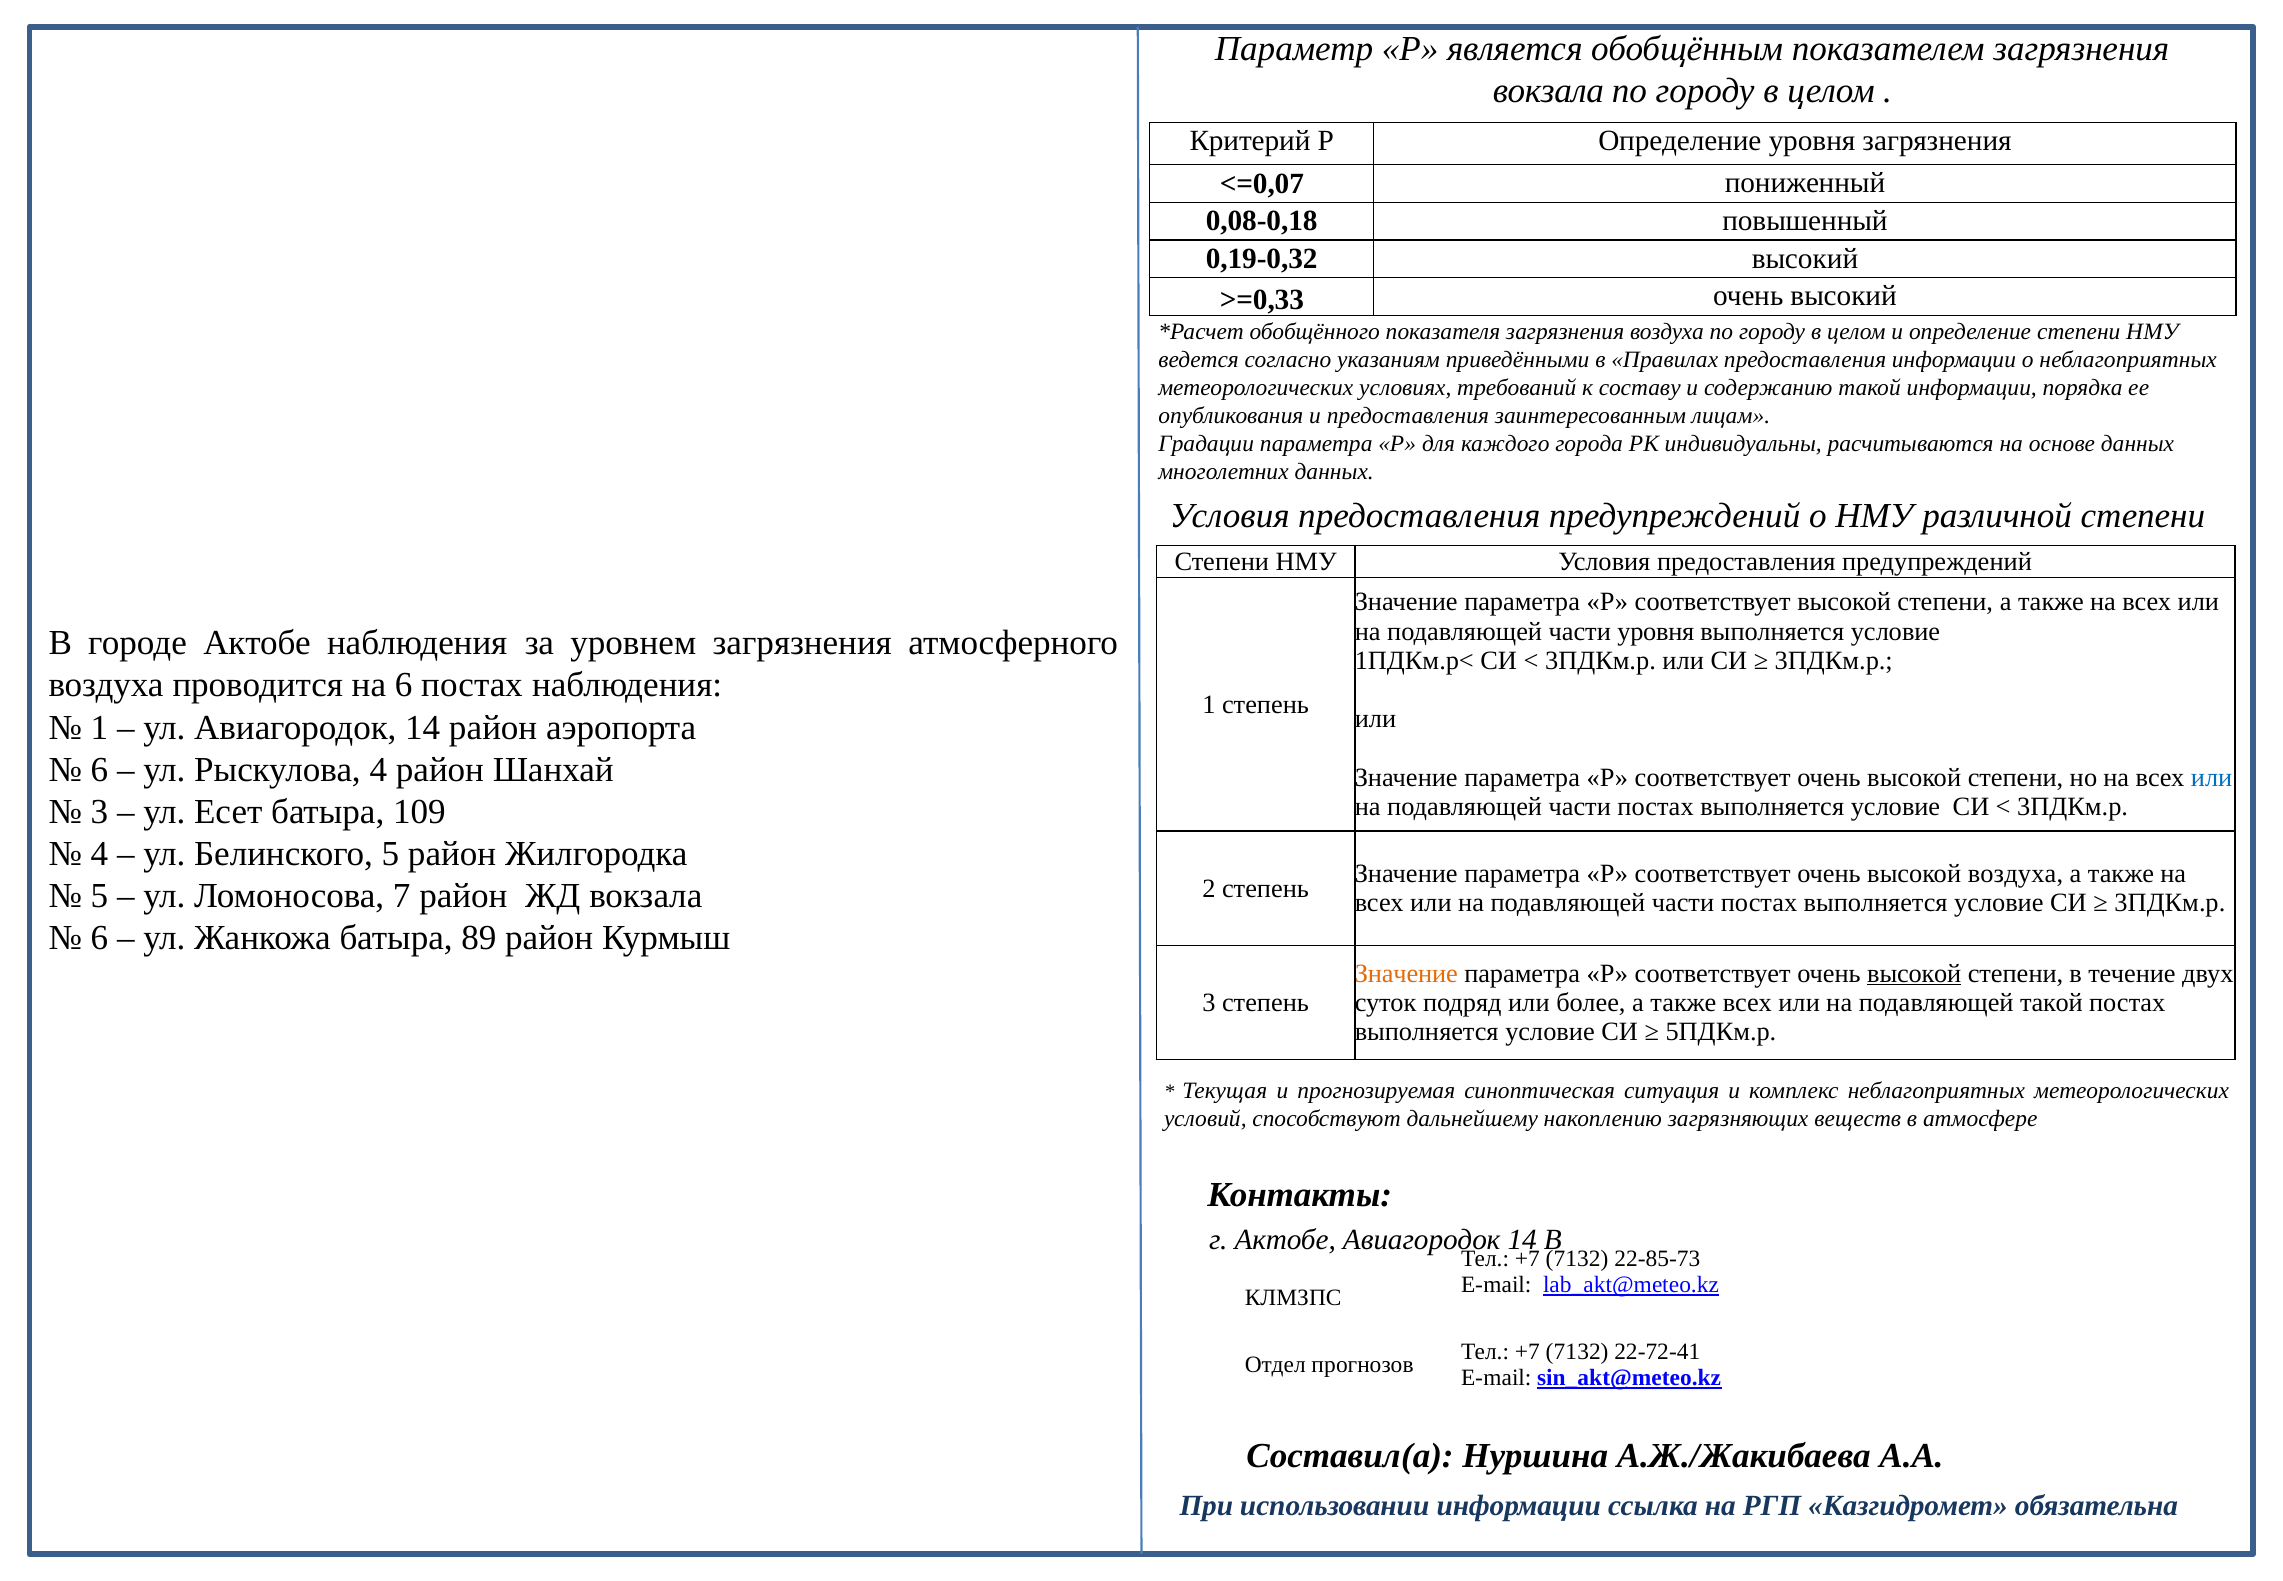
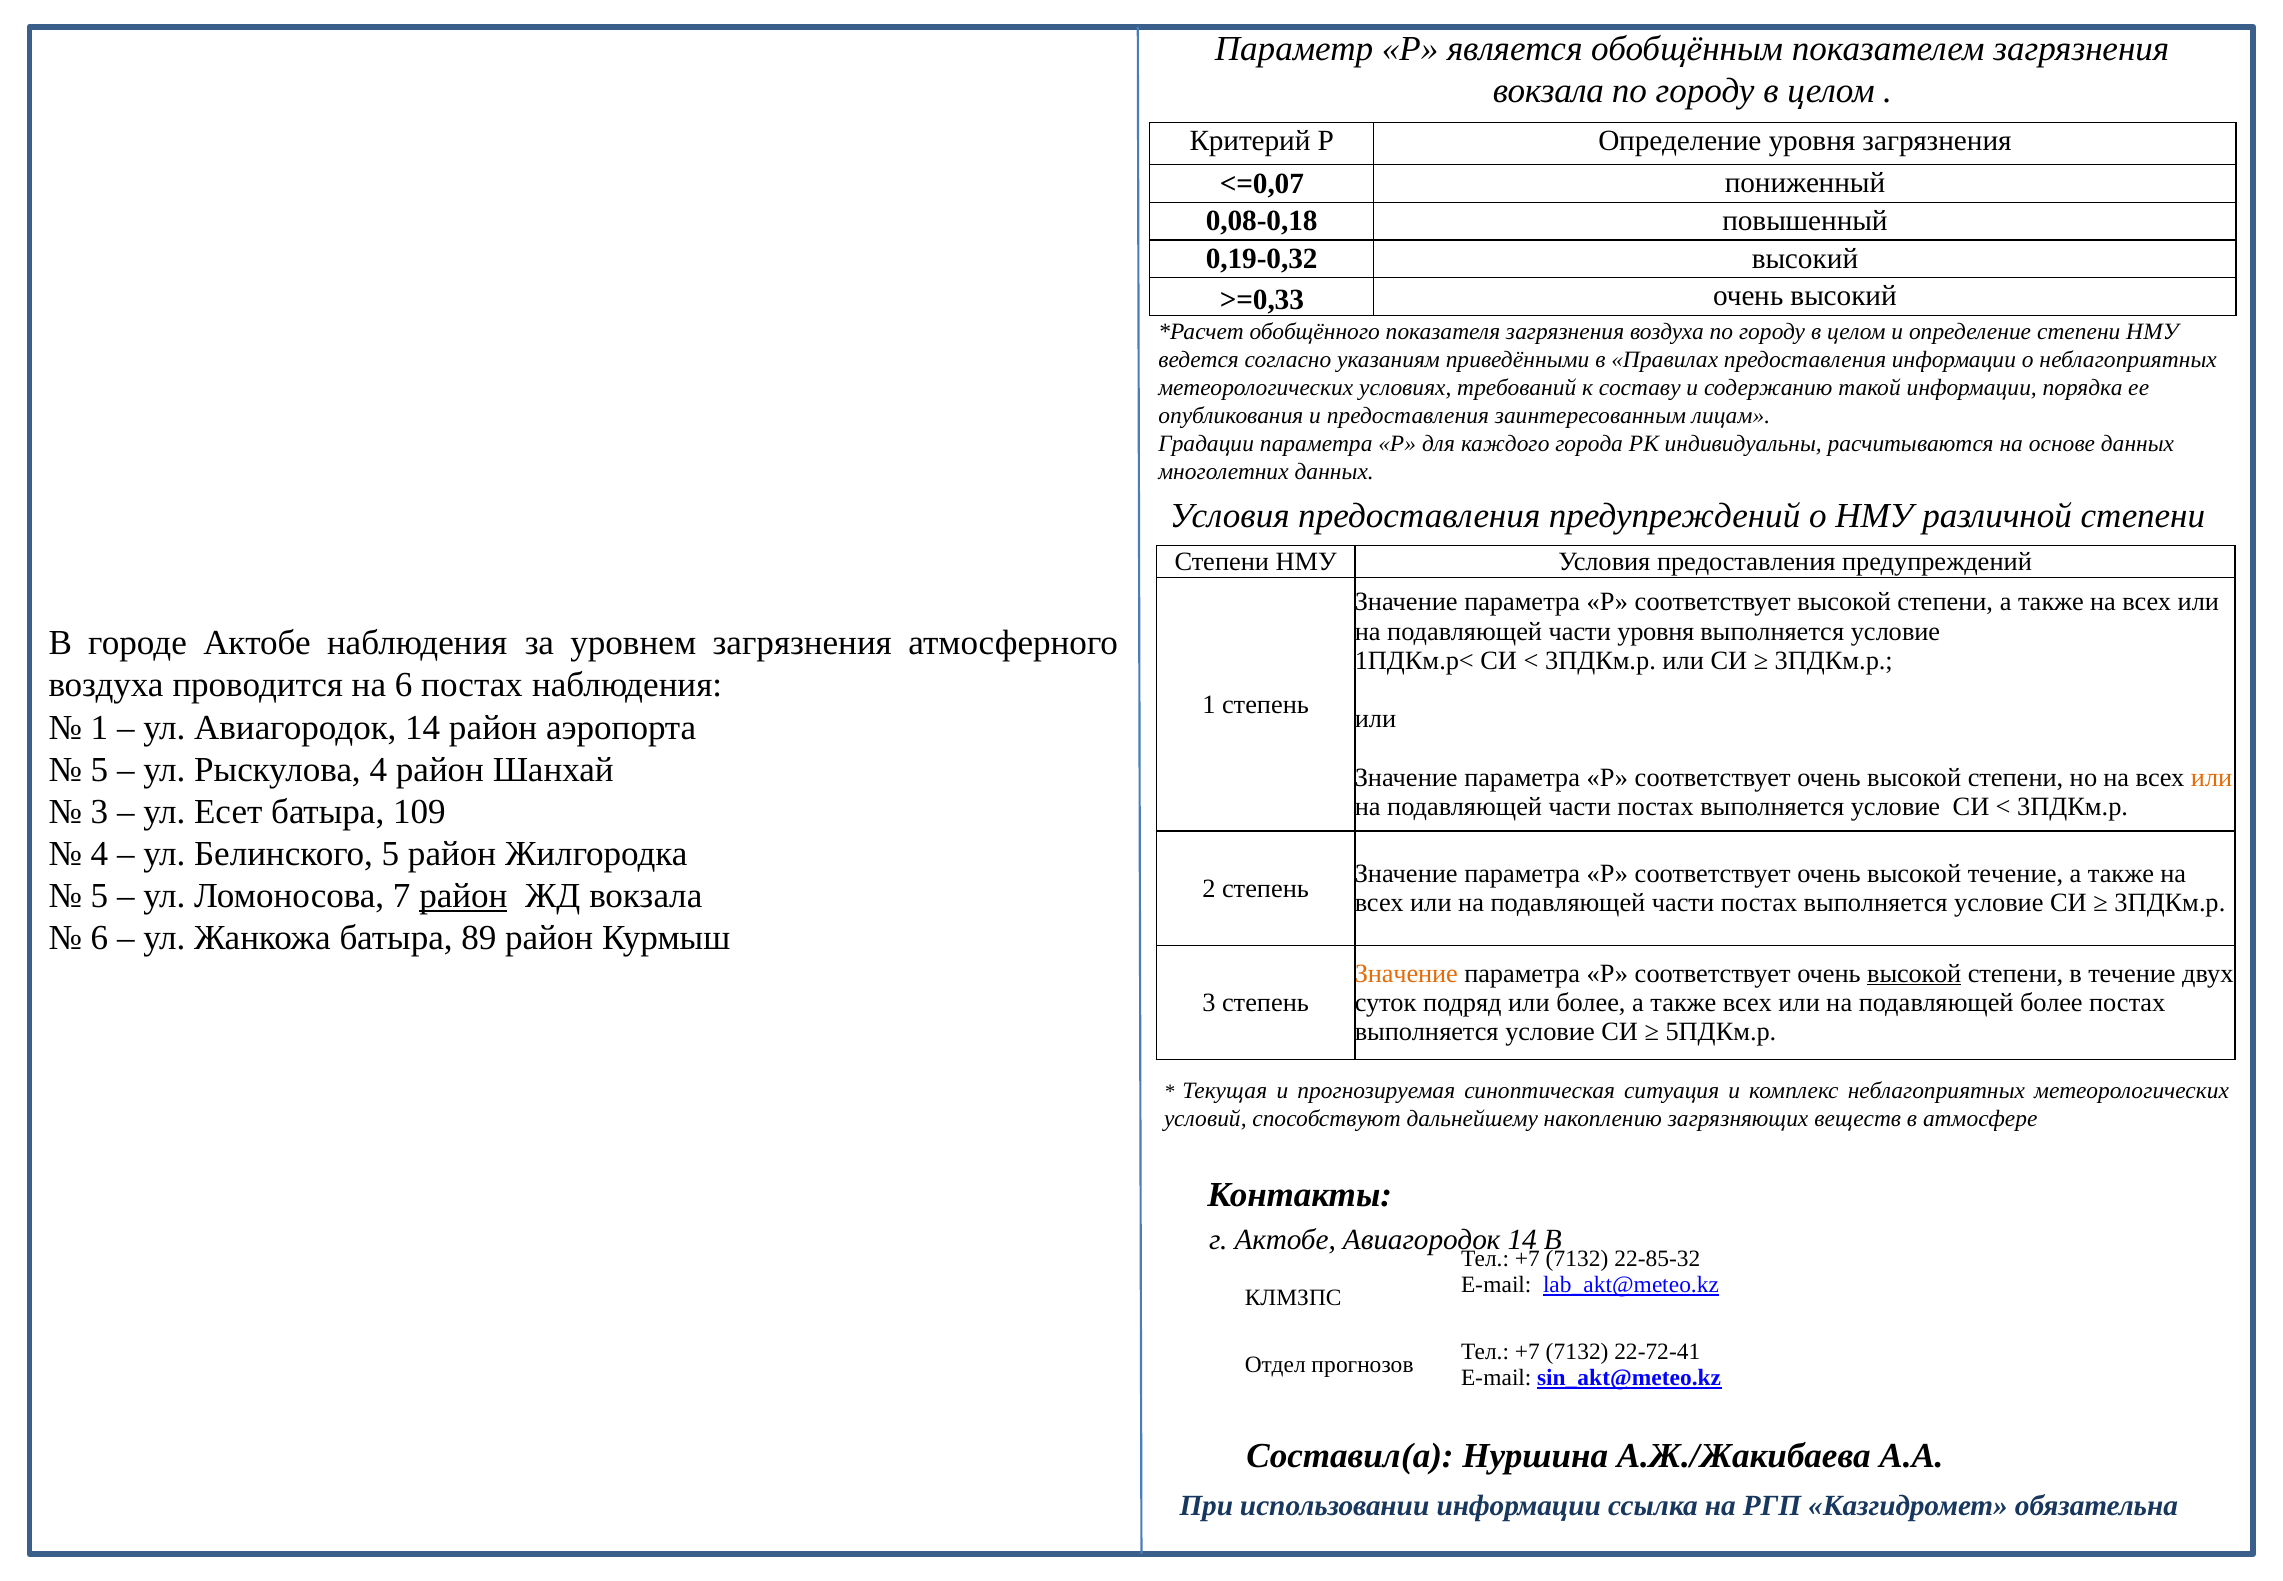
6: 6 -> 5 (99, 769)
или colour: blue -> orange (2212, 777)
высокой воздуха: воздуха -> течение (2015, 873)
район underline: none -> present (463, 896)
подавляющей такой: такой -> более (2051, 1002)
22-85-73: 22-85-73 -> 22-85-32 (1657, 1258)
